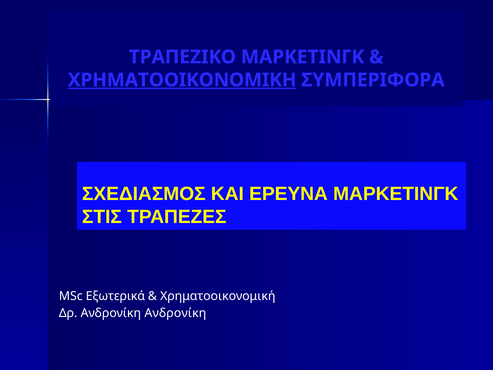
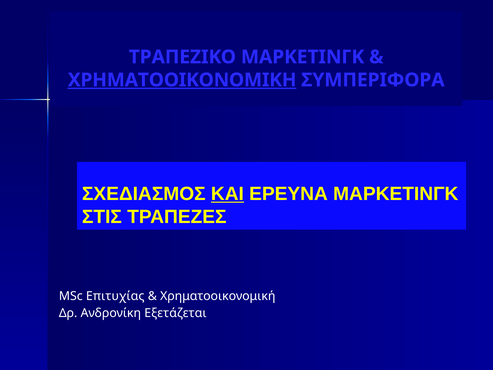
ΚΑΙ underline: none -> present (227, 194)
Εξωτερικά: Εξωτερικά -> Επιτυχίας (115, 296)
Ανδρονίκη Ανδρονίκη: Ανδρονίκη -> Εξετάζεται (175, 313)
